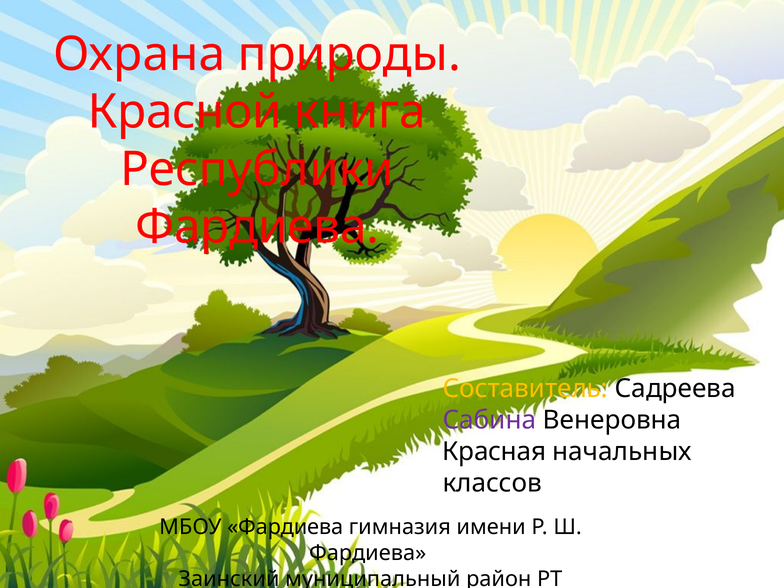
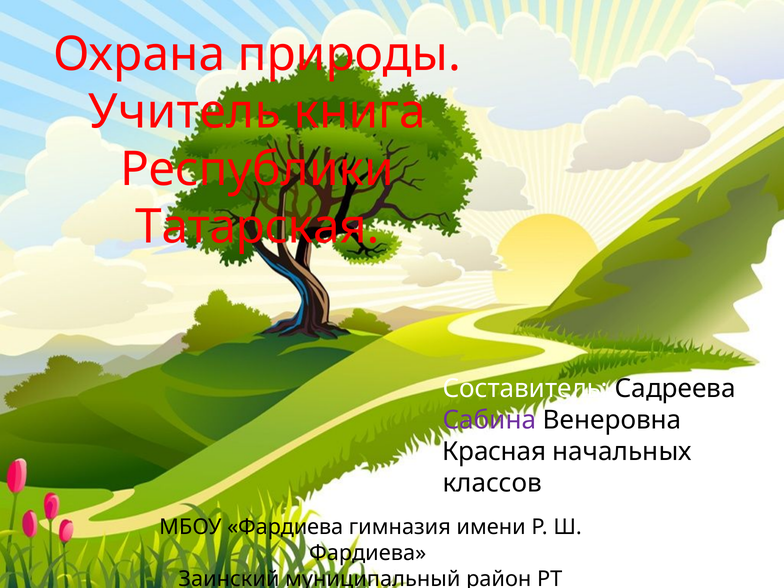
Красной: Красной -> Учитель (185, 112)
Фардиева: Фардиева -> Татарская (257, 227)
Составитель colour: yellow -> white (525, 389)
